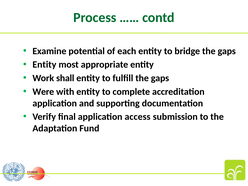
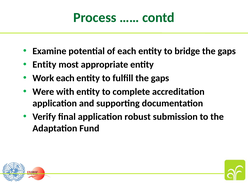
Work shall: shall -> each (65, 78)
access: access -> robust (138, 117)
